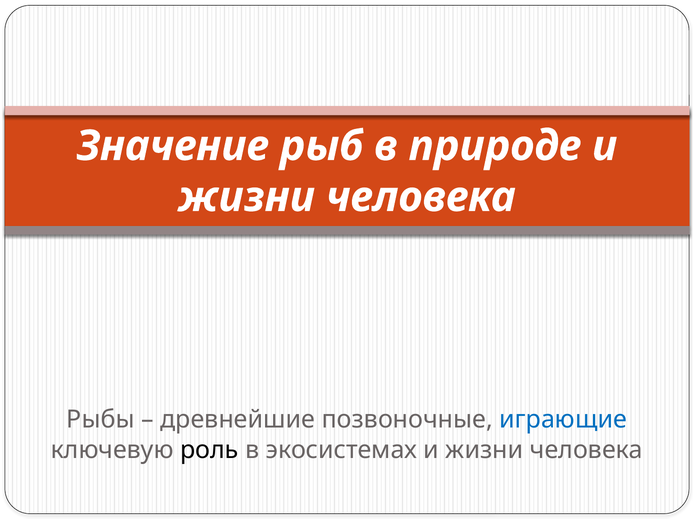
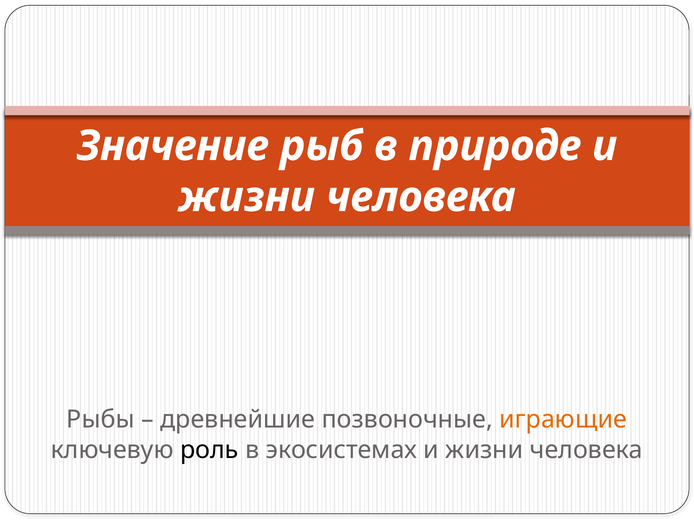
играющие colour: blue -> orange (563, 419)
